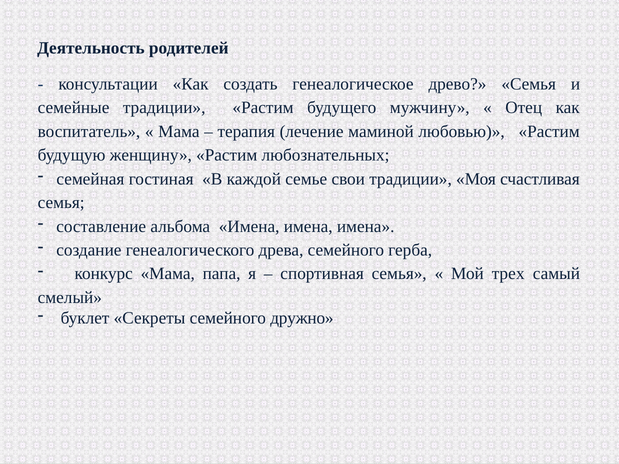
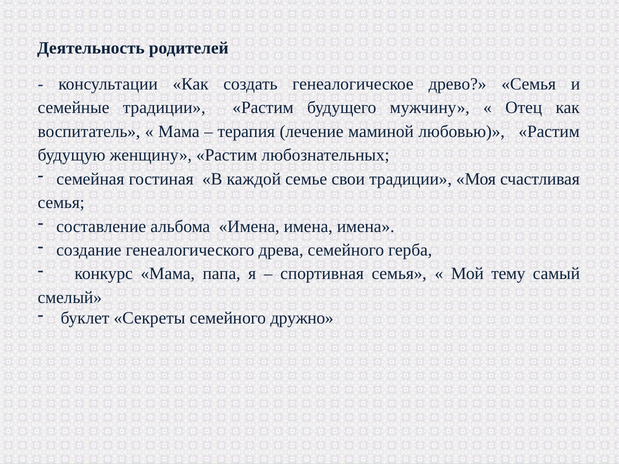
трех: трех -> тему (508, 274)
